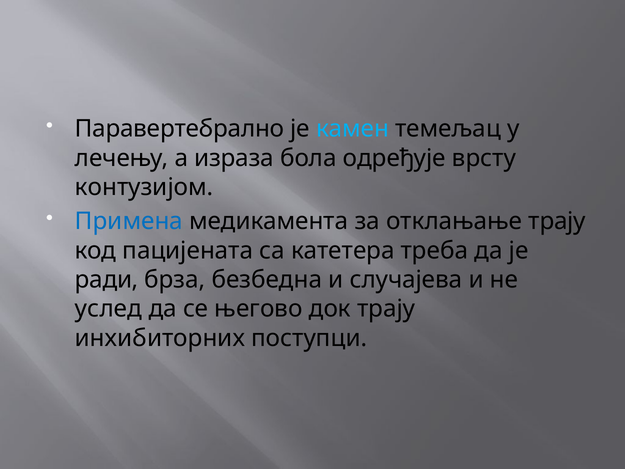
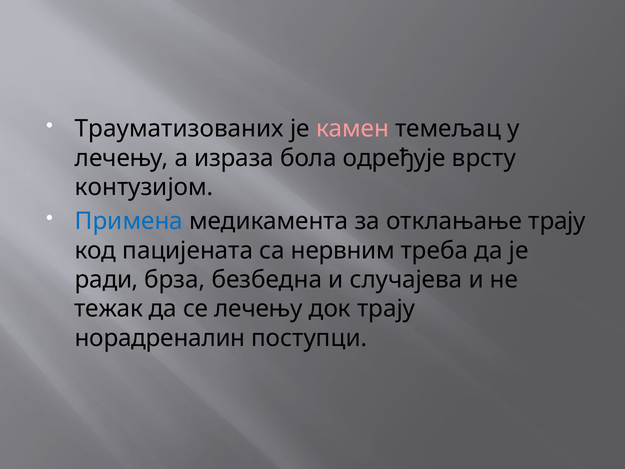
Паравертебрално: Паравертебрално -> Трауматизованих (179, 129)
камен colour: light blue -> pink (352, 129)
катетера: катетера -> нервним (343, 250)
услед: услед -> тежак (109, 309)
се његово: његово -> лечењу (259, 309)
инхибиторних: инхибиторних -> норадреналин (160, 338)
